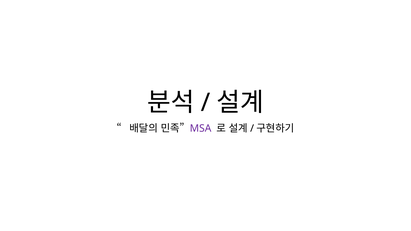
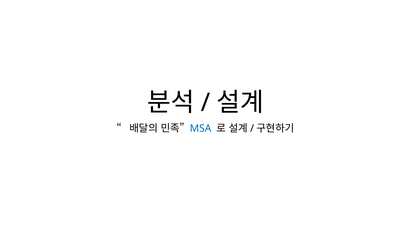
MSA colour: purple -> blue (201, 128)
